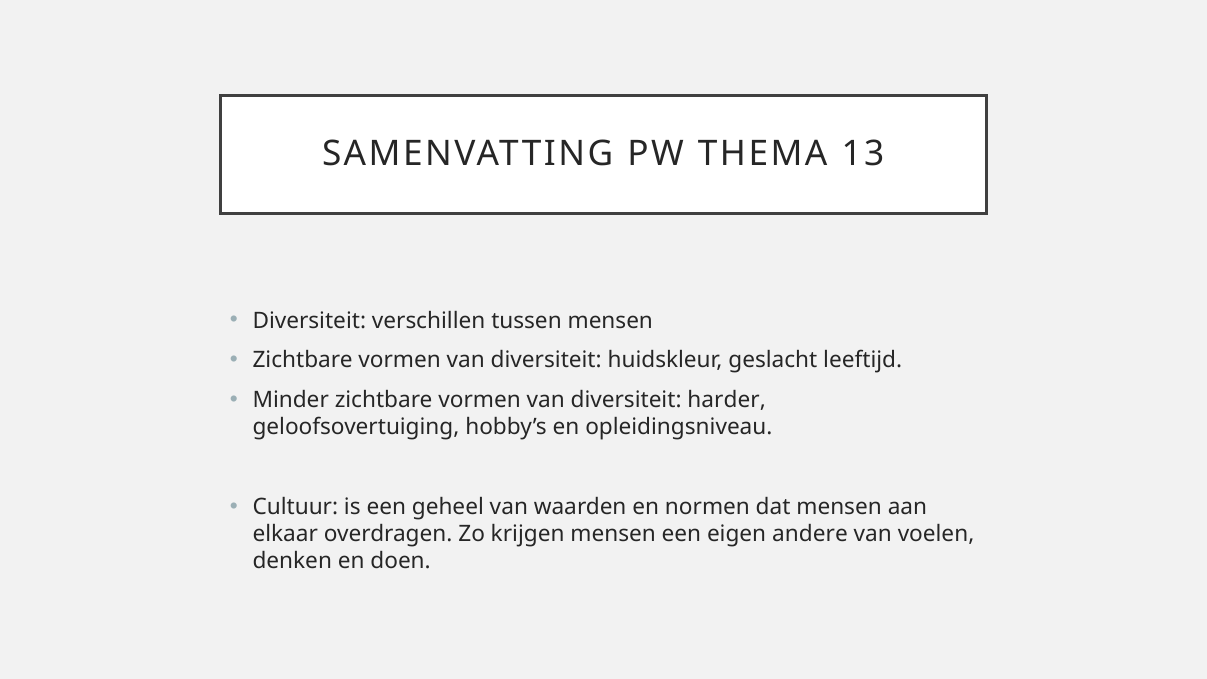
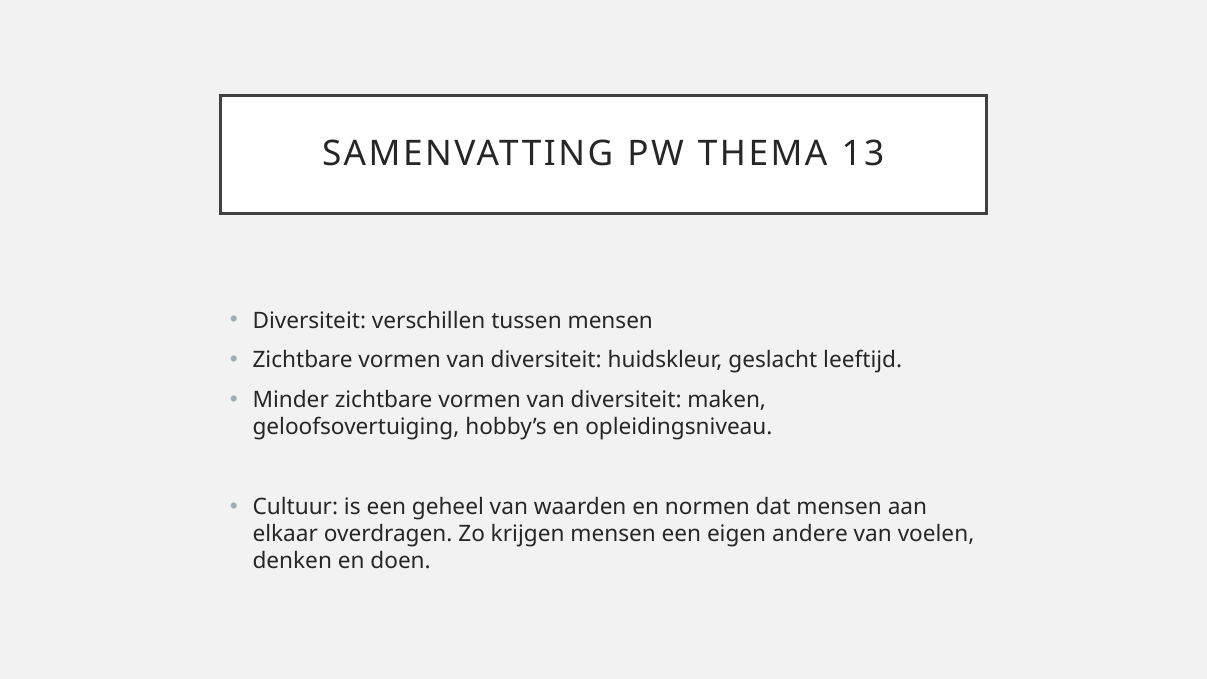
harder: harder -> maken (727, 400)
